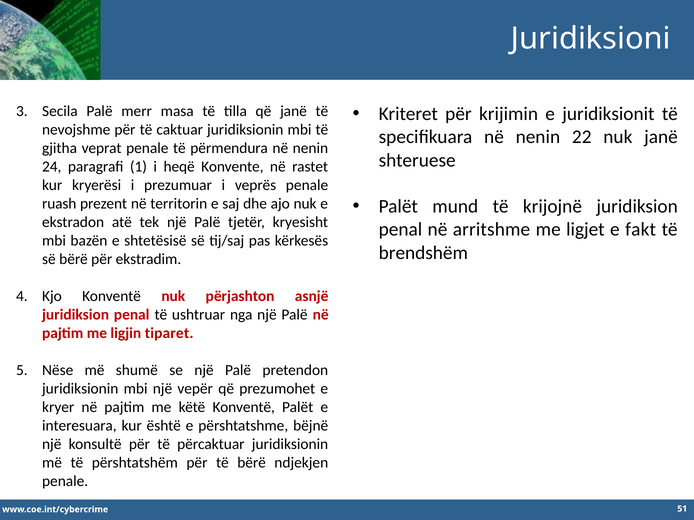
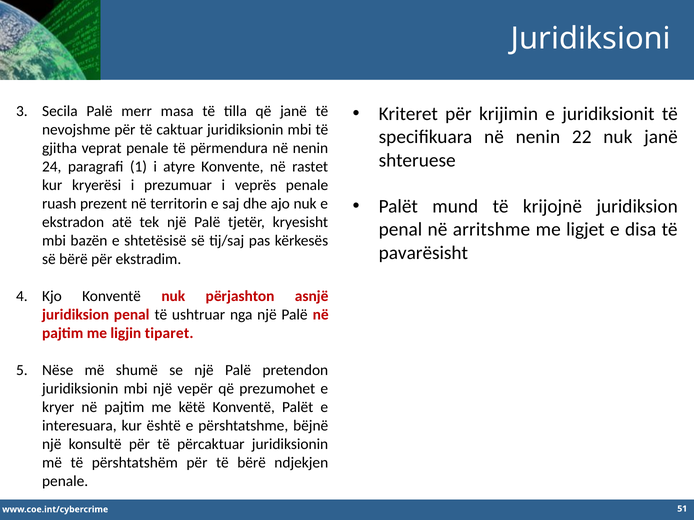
heqë: heqë -> atyre (179, 167)
fakt: fakt -> disa (641, 230)
brendshëm: brendshëm -> pavarësisht (423, 253)
